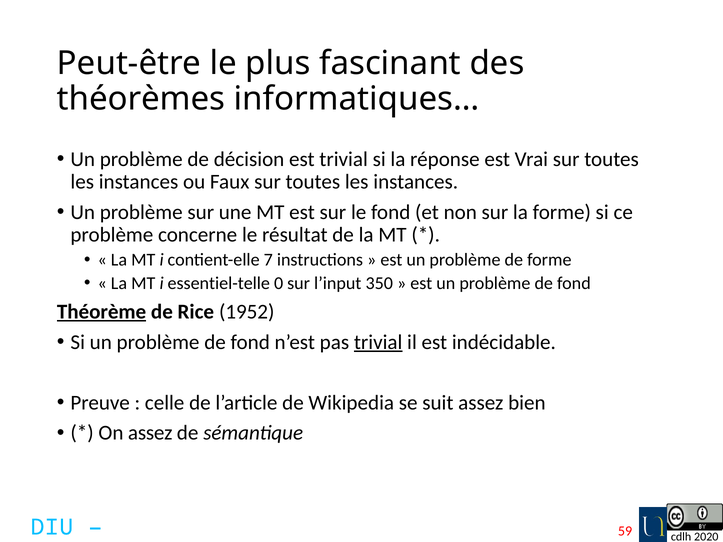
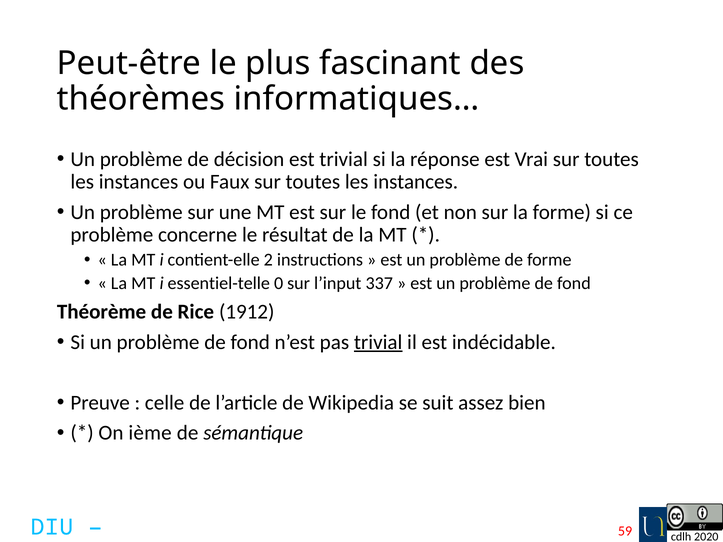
7: 7 -> 2 (268, 260)
350: 350 -> 337 (379, 283)
Théorème underline: present -> none (102, 312)
1952: 1952 -> 1912 (247, 312)
On assez: assez -> ième (150, 433)
